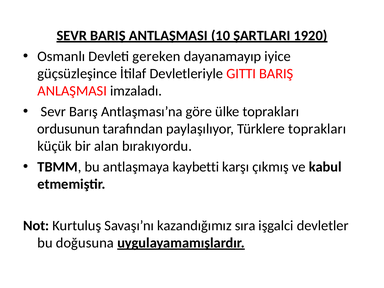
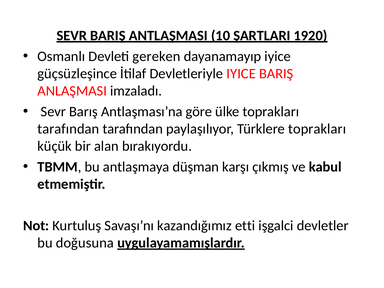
Devletleriyle GITTI: GITTI -> IYICE (241, 74)
ordusunun: ordusunun -> tarafından (68, 129)
kaybetti: kaybetti -> düşman (196, 167)
sıra: sıra -> etti (245, 226)
